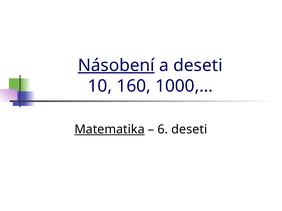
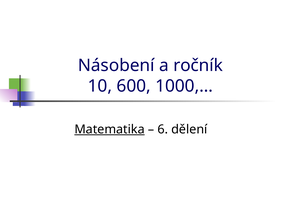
Násobení underline: present -> none (116, 66)
a deseti: deseti -> ročník (198, 66)
160: 160 -> 600 (134, 86)
6 deseti: deseti -> dělení (189, 130)
